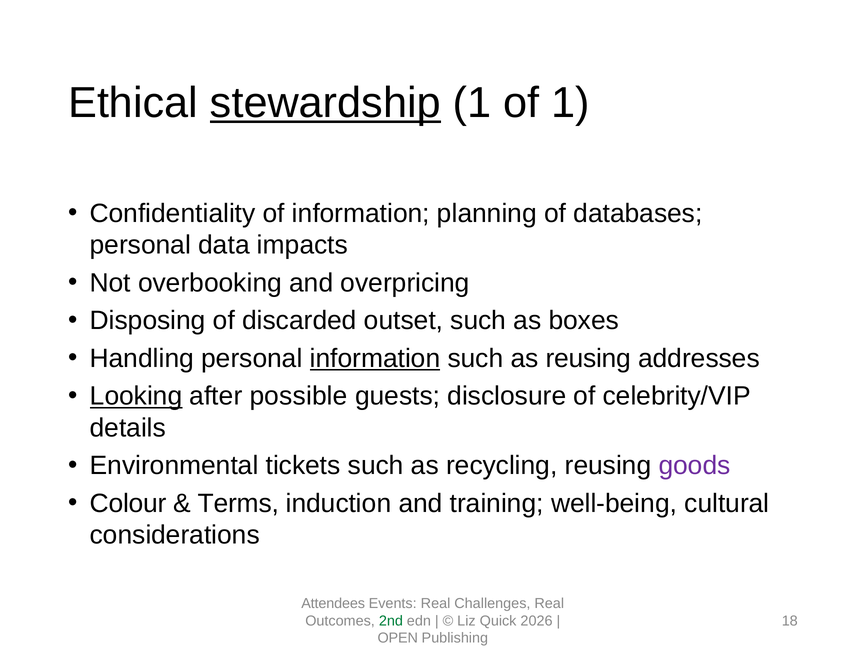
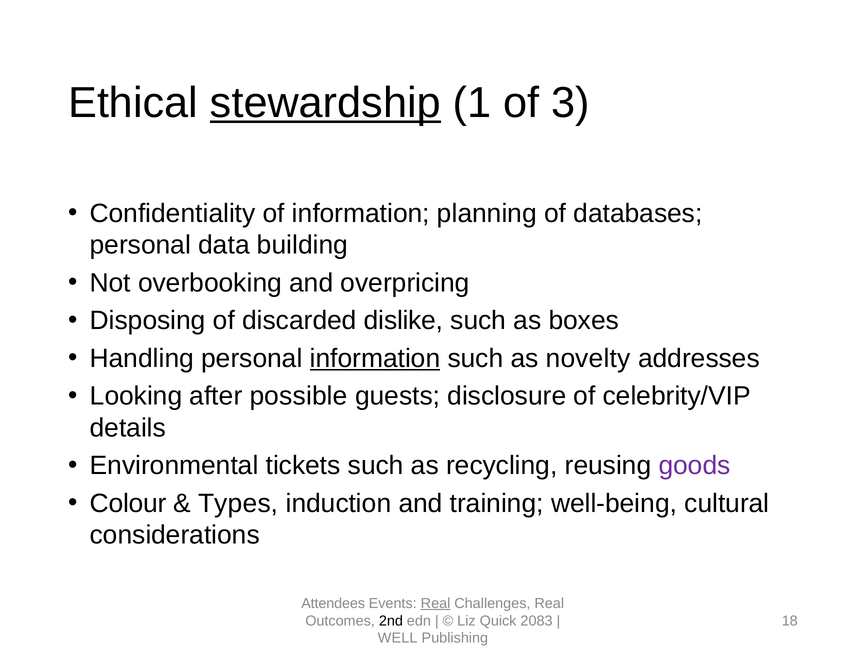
of 1: 1 -> 3 (571, 103)
impacts: impacts -> building (302, 245)
outset: outset -> dislike (404, 320)
as reusing: reusing -> novelty (588, 358)
Looking underline: present -> none (136, 396)
Terms: Terms -> Types (238, 503)
Real underline: none -> present (436, 603)
2nd colour: green -> black (391, 620)
2026: 2026 -> 2083 (537, 620)
OPEN: OPEN -> WELL (398, 638)
